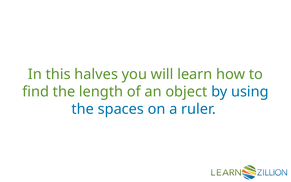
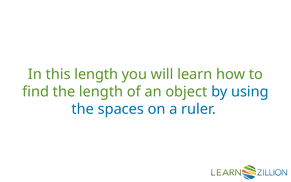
this halves: halves -> length (96, 74)
